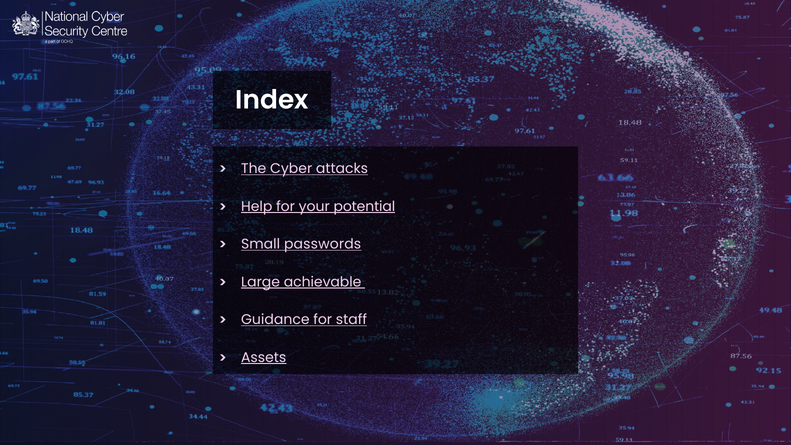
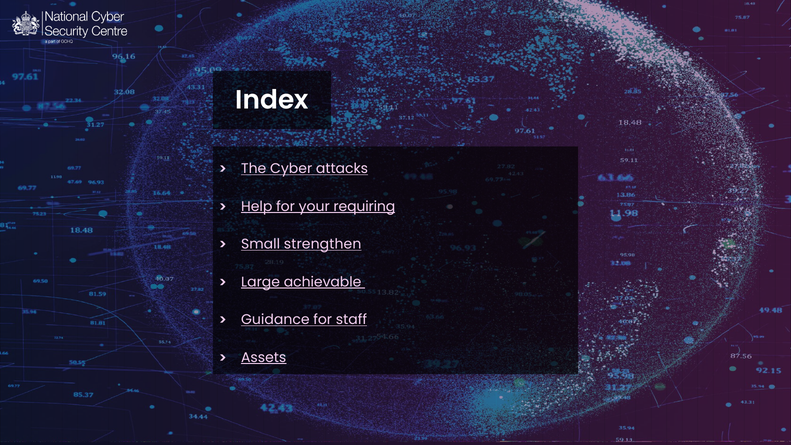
potential: potential -> requiring (364, 206)
passwords: passwords -> strengthen (323, 244)
